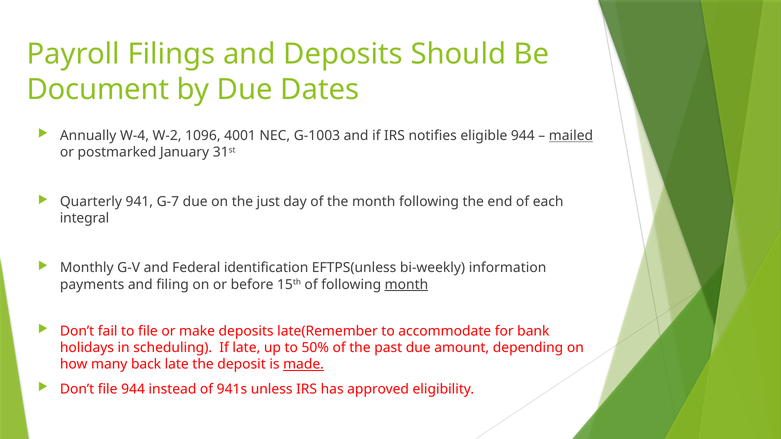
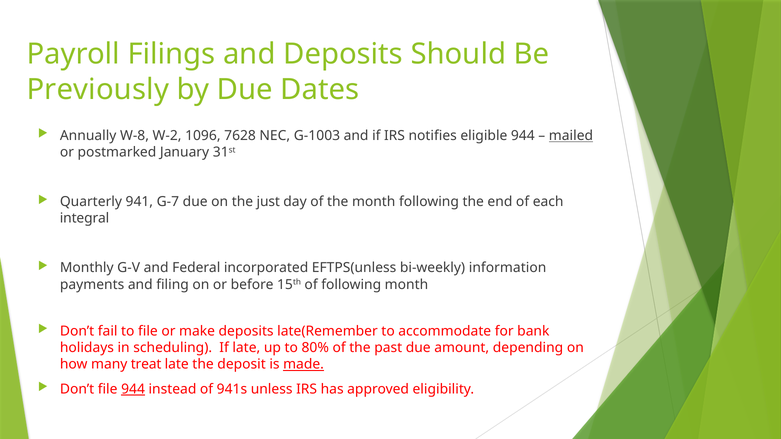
Document: Document -> Previously (98, 89)
W-4: W-4 -> W-8 (135, 136)
4001: 4001 -> 7628 (240, 136)
identification: identification -> incorporated (266, 268)
month underline: present -> none (406, 285)
50%: 50% -> 80% (315, 348)
back: back -> treat (146, 365)
944 underline: none -> present (133, 389)
